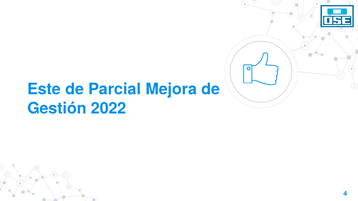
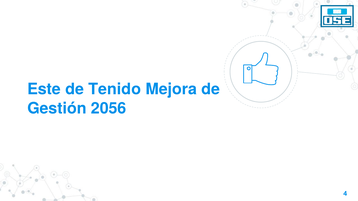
Parcial: Parcial -> Tenido (115, 89)
2022: 2022 -> 2056 (109, 109)
